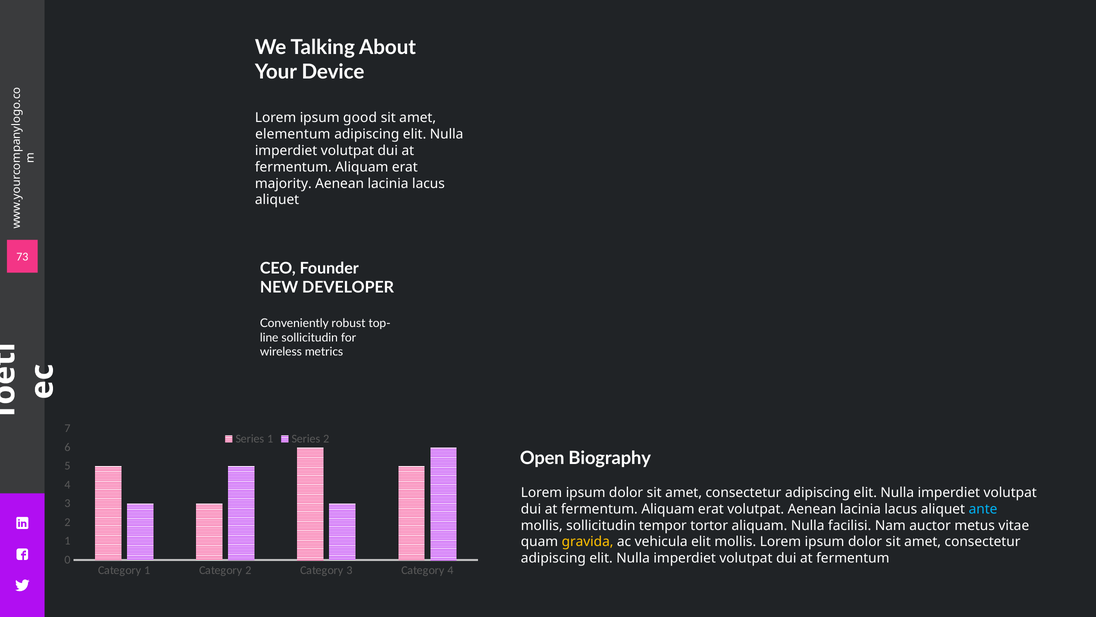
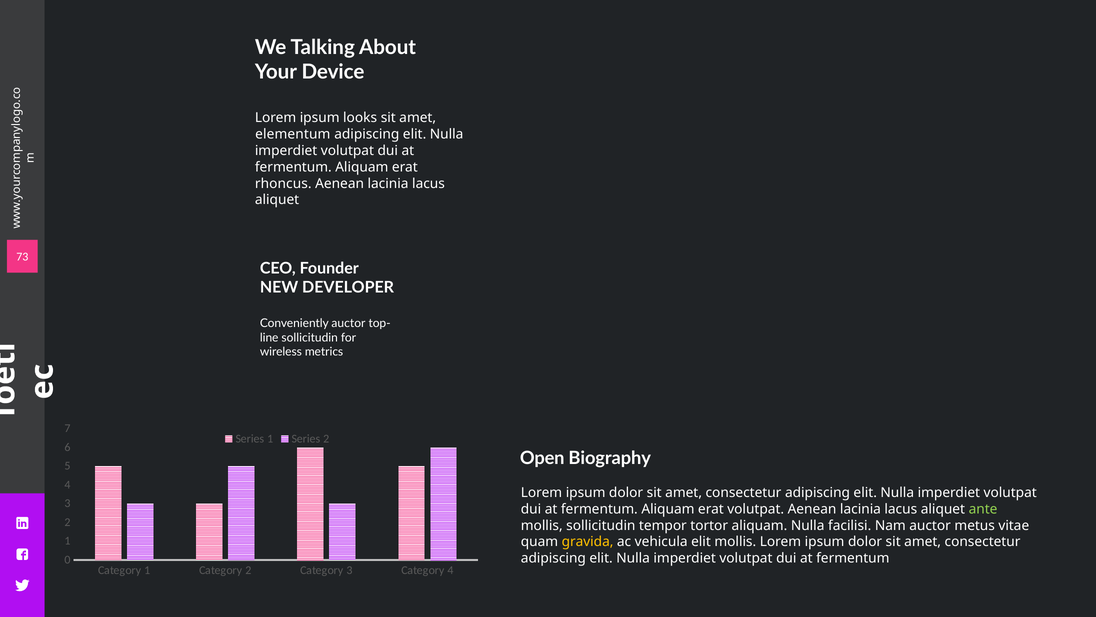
good: good -> looks (360, 118)
majority: majority -> rhoncus (283, 183)
Conveniently robust: robust -> auctor (348, 323)
ante colour: light blue -> light green (983, 509)
